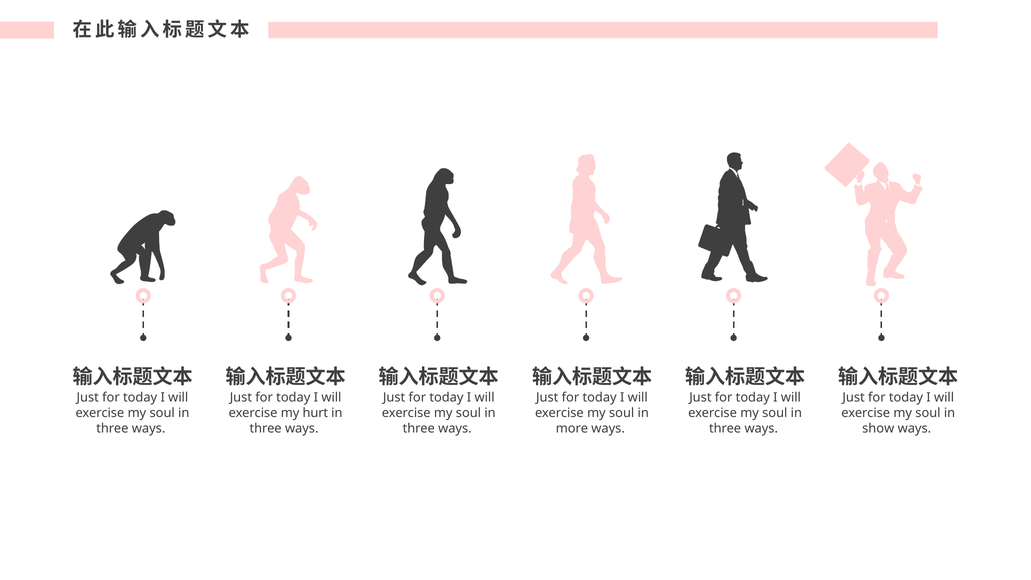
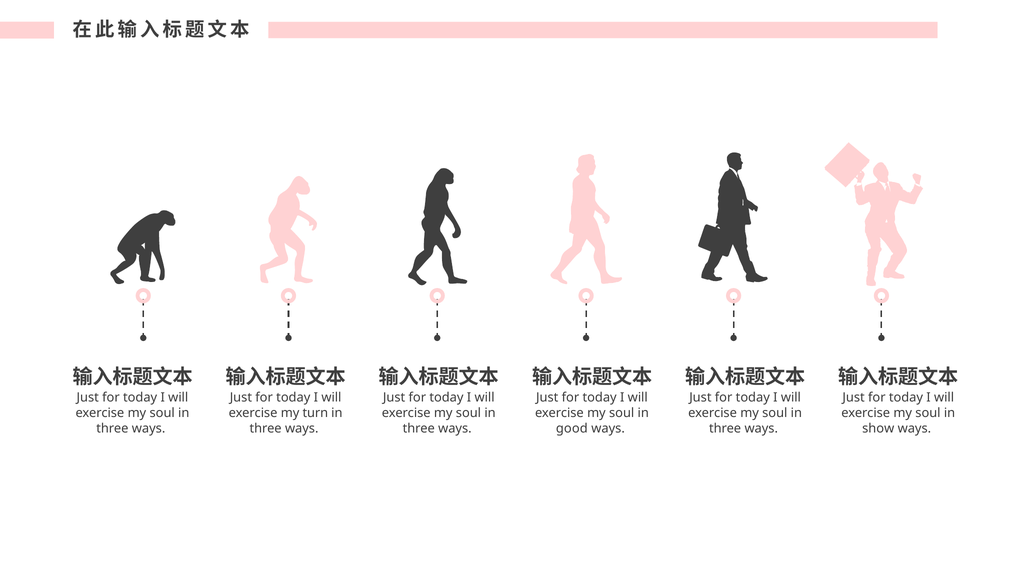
hurt: hurt -> turn (315, 413)
more: more -> good (572, 428)
